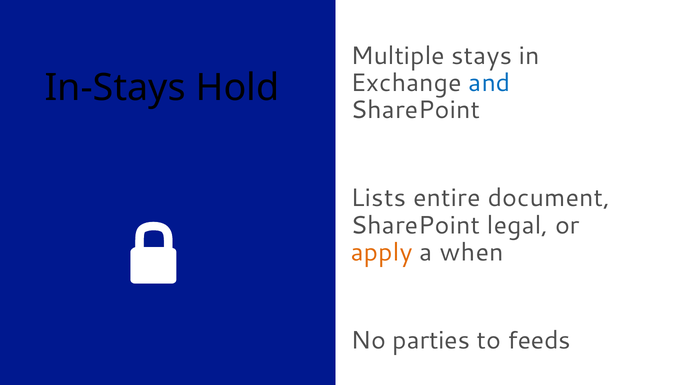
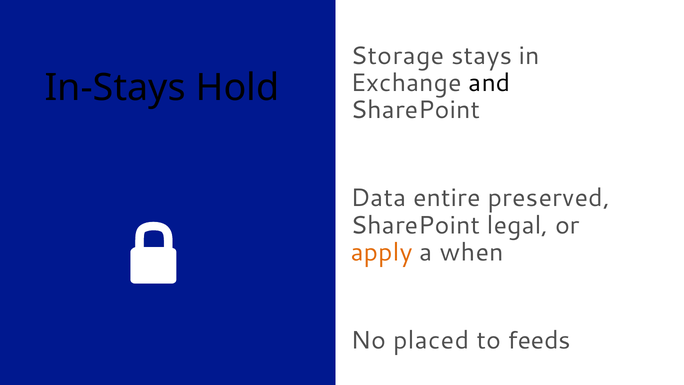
Multiple: Multiple -> Storage (398, 56)
and colour: blue -> black (490, 83)
Lists: Lists -> Data (379, 198)
document: document -> preserved (549, 198)
parties: parties -> placed (431, 340)
